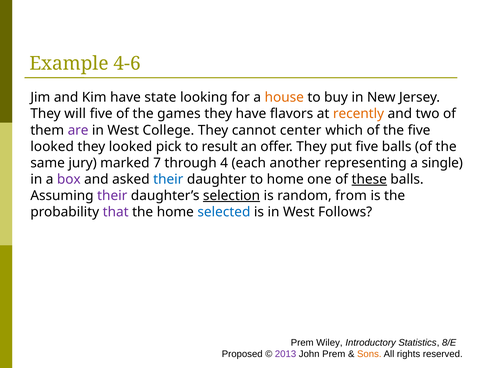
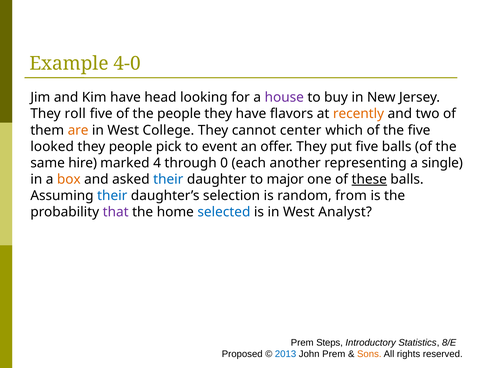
4-6: 4-6 -> 4-0 (127, 63)
state: state -> head (160, 97)
house colour: orange -> purple (284, 97)
will: will -> roll (75, 114)
the games: games -> people (179, 114)
are colour: purple -> orange (78, 130)
they looked: looked -> people (131, 146)
result: result -> event (220, 146)
jury: jury -> hire (83, 163)
7: 7 -> 4 (157, 163)
4: 4 -> 0 (224, 163)
box colour: purple -> orange (69, 179)
to home: home -> major (285, 179)
their colour: purple -> blue (112, 195)
selection underline: present -> none (232, 195)
Follows: Follows -> Analyst (345, 212)
Wiley: Wiley -> Steps (330, 342)
2013 colour: purple -> blue (286, 354)
